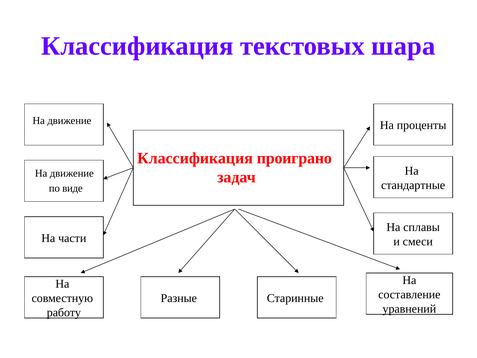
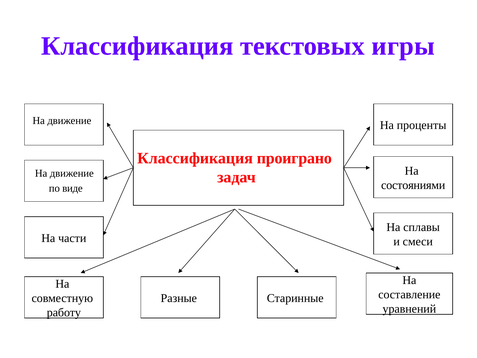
шара: шара -> игры (403, 46)
стандартные: стандартные -> состояниями (413, 185)
